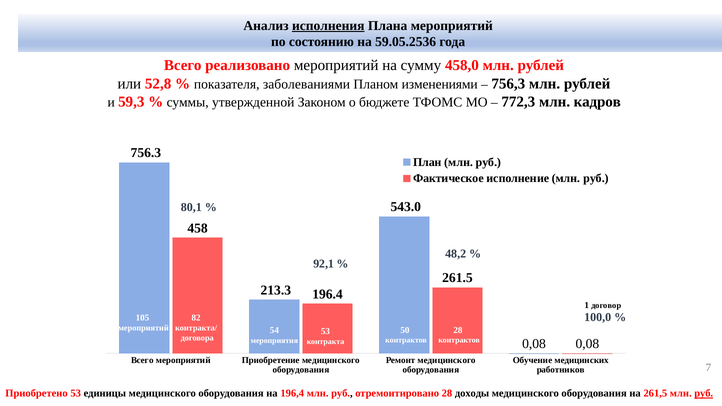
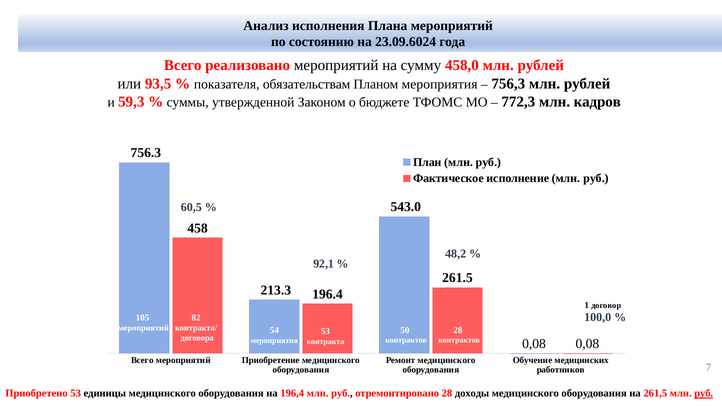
исполнения underline: present -> none (328, 26)
59.05.2536: 59.05.2536 -> 23.09.6024 (406, 42)
52,8: 52,8 -> 93,5 (158, 84)
заболеваниями: заболеваниями -> обязательствам (307, 84)
Планом изменениями: изменениями -> мероприятия (440, 84)
80,1: 80,1 -> 60,5 (191, 207)
